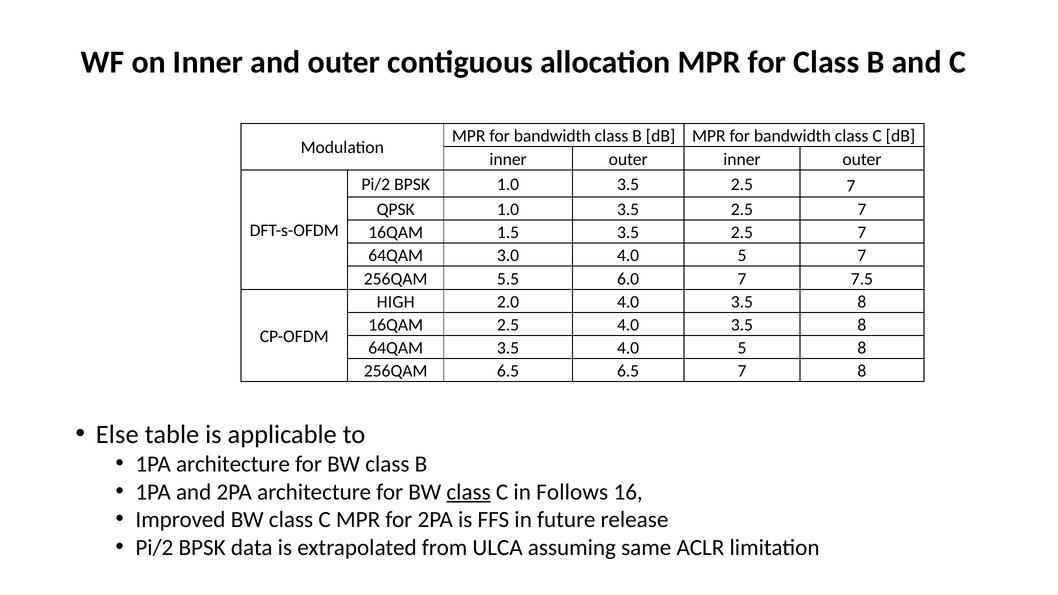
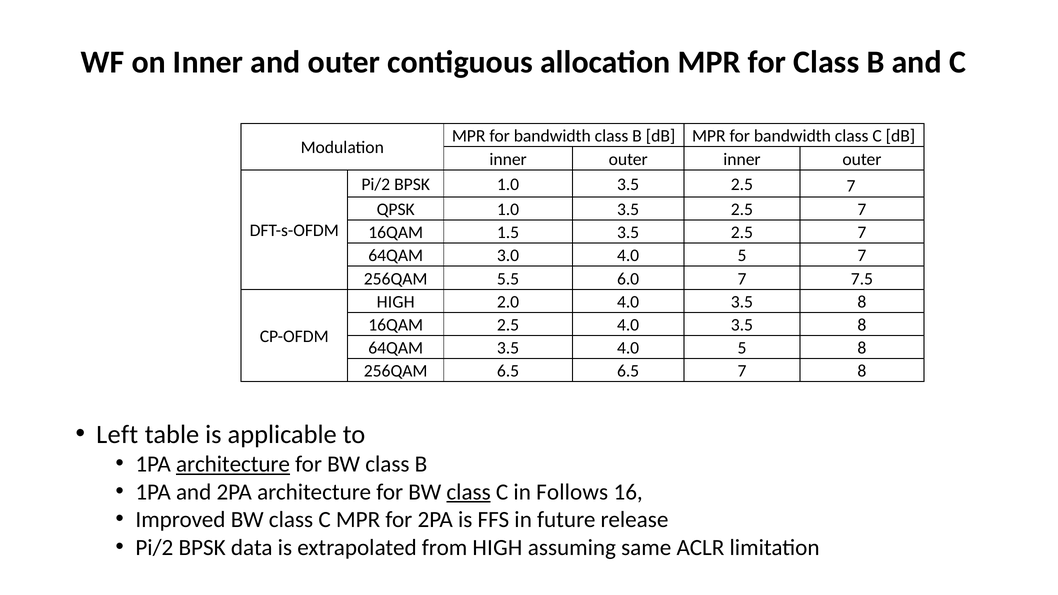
Else: Else -> Left (117, 435)
architecture underline: none -> present (233, 464)
from ULCA: ULCA -> HIGH (497, 548)
